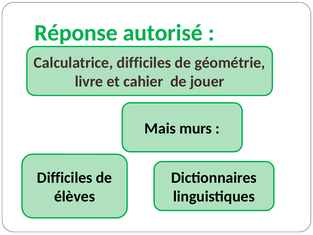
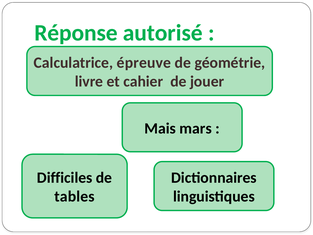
Calculatrice difficiles: difficiles -> épreuve (144, 63)
murs: murs -> mars (196, 128)
élèves: élèves -> tables (74, 196)
